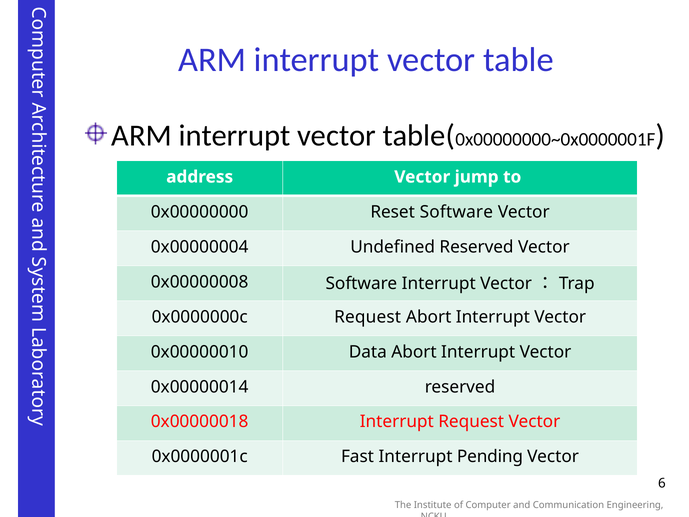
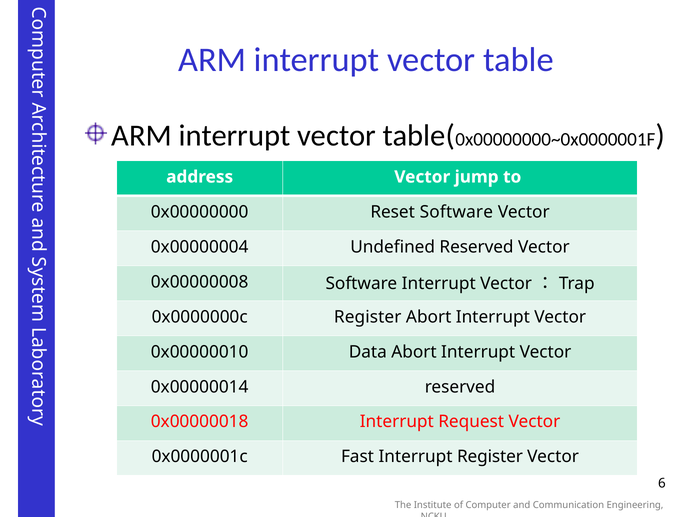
0x0000000c Request: Request -> Register (368, 317)
Interrupt Pending: Pending -> Register (490, 457)
